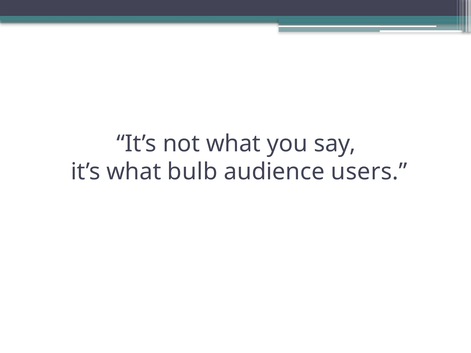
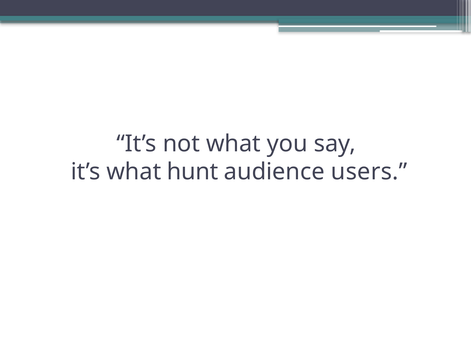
bulb: bulb -> hunt (193, 172)
